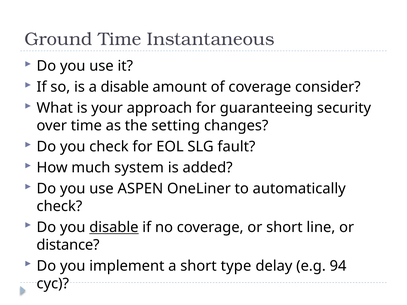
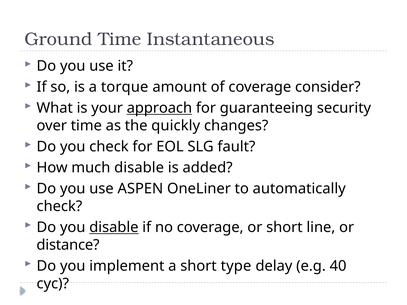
a disable: disable -> torque (125, 87)
approach underline: none -> present (159, 108)
setting: setting -> quickly (176, 126)
much system: system -> disable (139, 168)
94: 94 -> 40 (338, 266)
